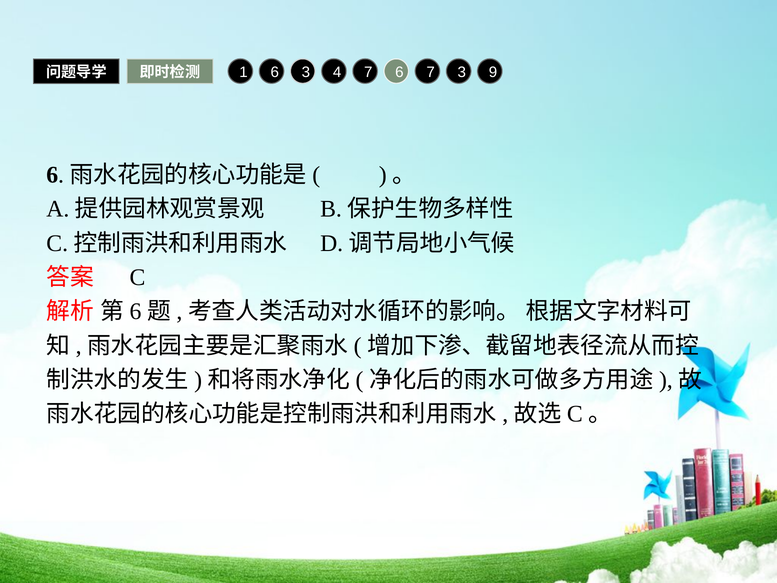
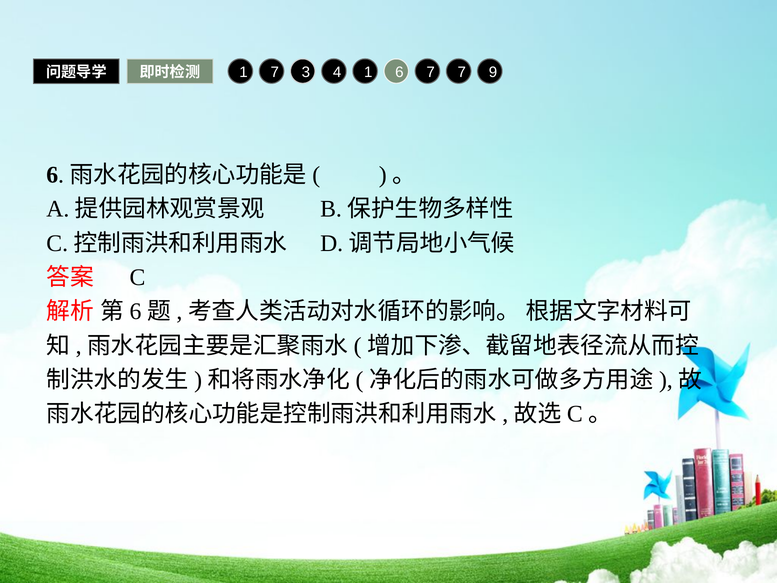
1 6: 6 -> 7 (275, 72)
4 7: 7 -> 1 (368, 72)
7 3: 3 -> 7 (462, 72)
